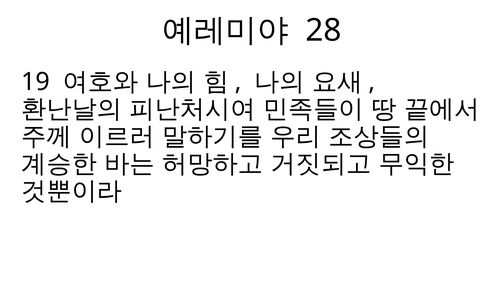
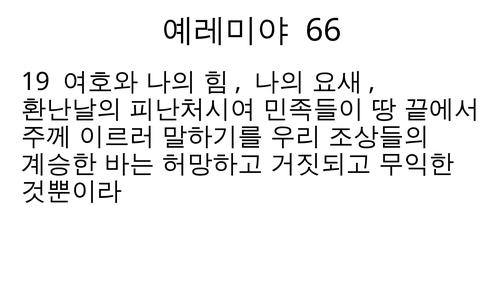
28: 28 -> 66 (323, 30)
